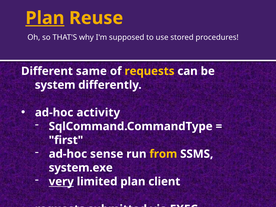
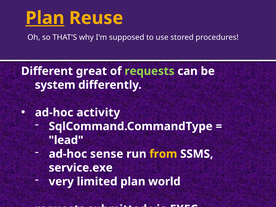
same: same -> great (91, 71)
requests colour: yellow -> light green (149, 71)
first: first -> lead (66, 140)
system.exe: system.exe -> service.exe (81, 168)
very underline: present -> none (61, 182)
client: client -> world (164, 182)
